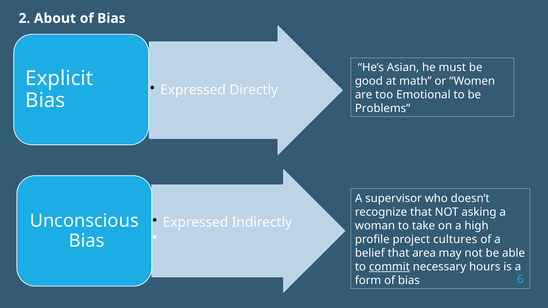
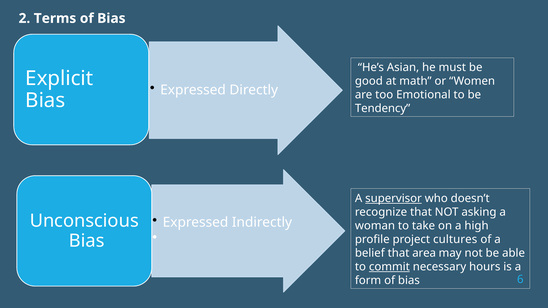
About: About -> Terms (55, 18)
Problems: Problems -> Tendency (383, 109)
supervisor underline: none -> present (394, 198)
